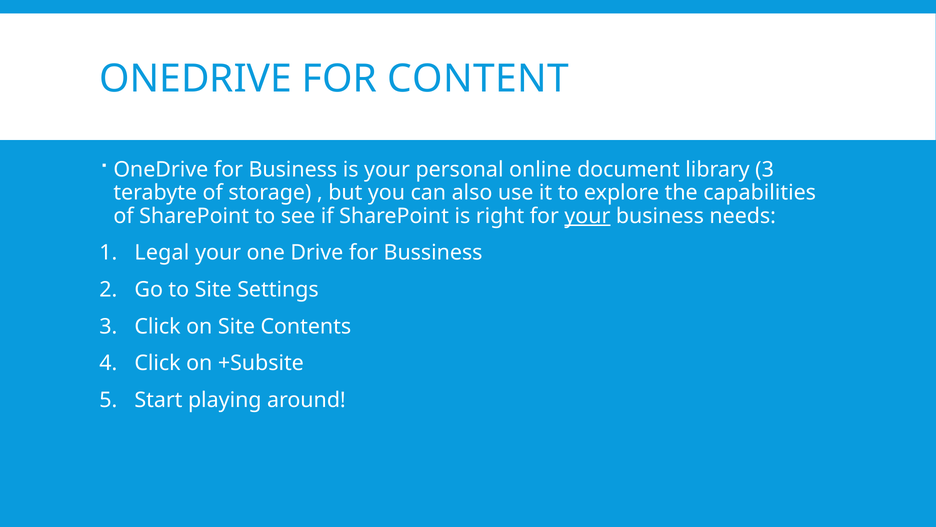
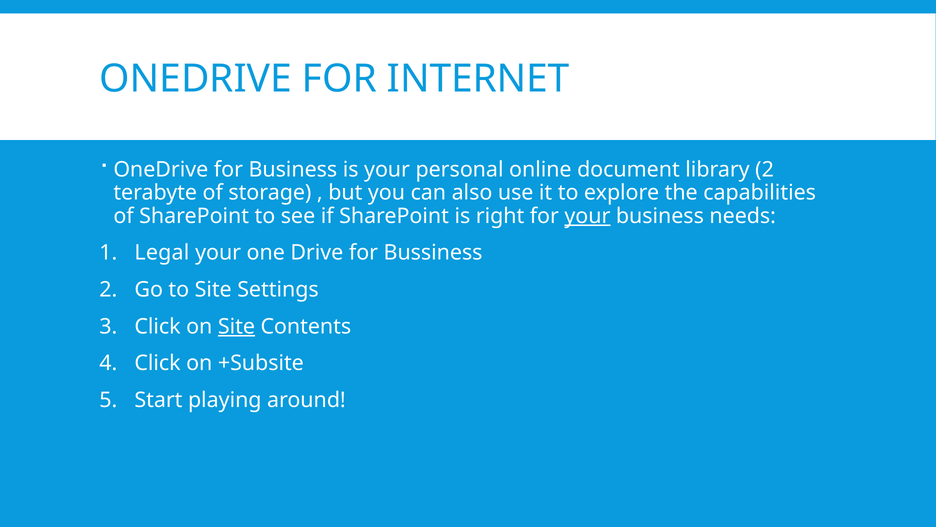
CONTENT: CONTENT -> INTERNET (478, 79)
library 3: 3 -> 2 (765, 169)
Site underline: none -> present (236, 326)
